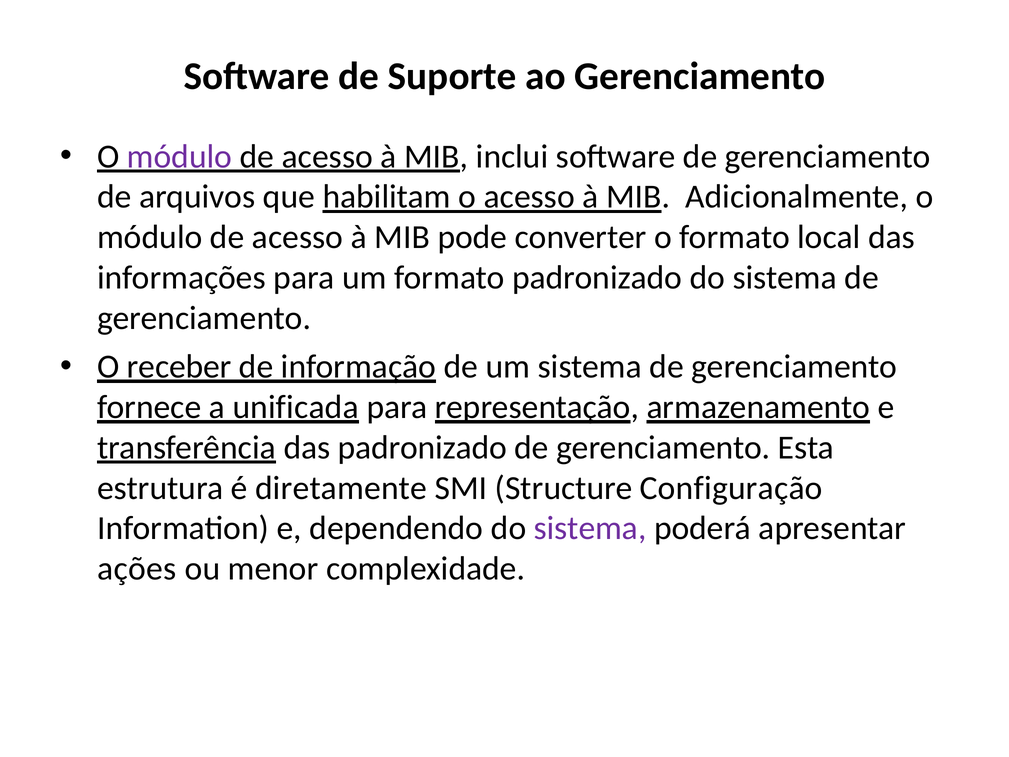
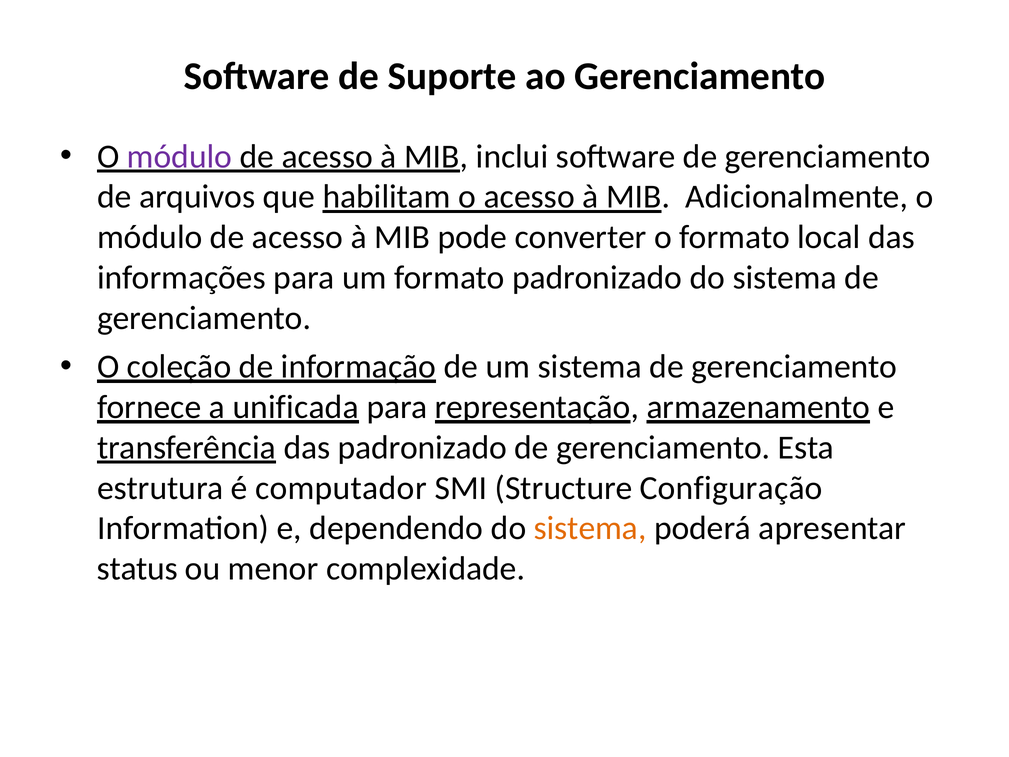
receber: receber -> coleção (179, 367)
diretamente: diretamente -> computador (341, 488)
sistema colour: purple -> orange (590, 528)
ações: ações -> status (137, 568)
